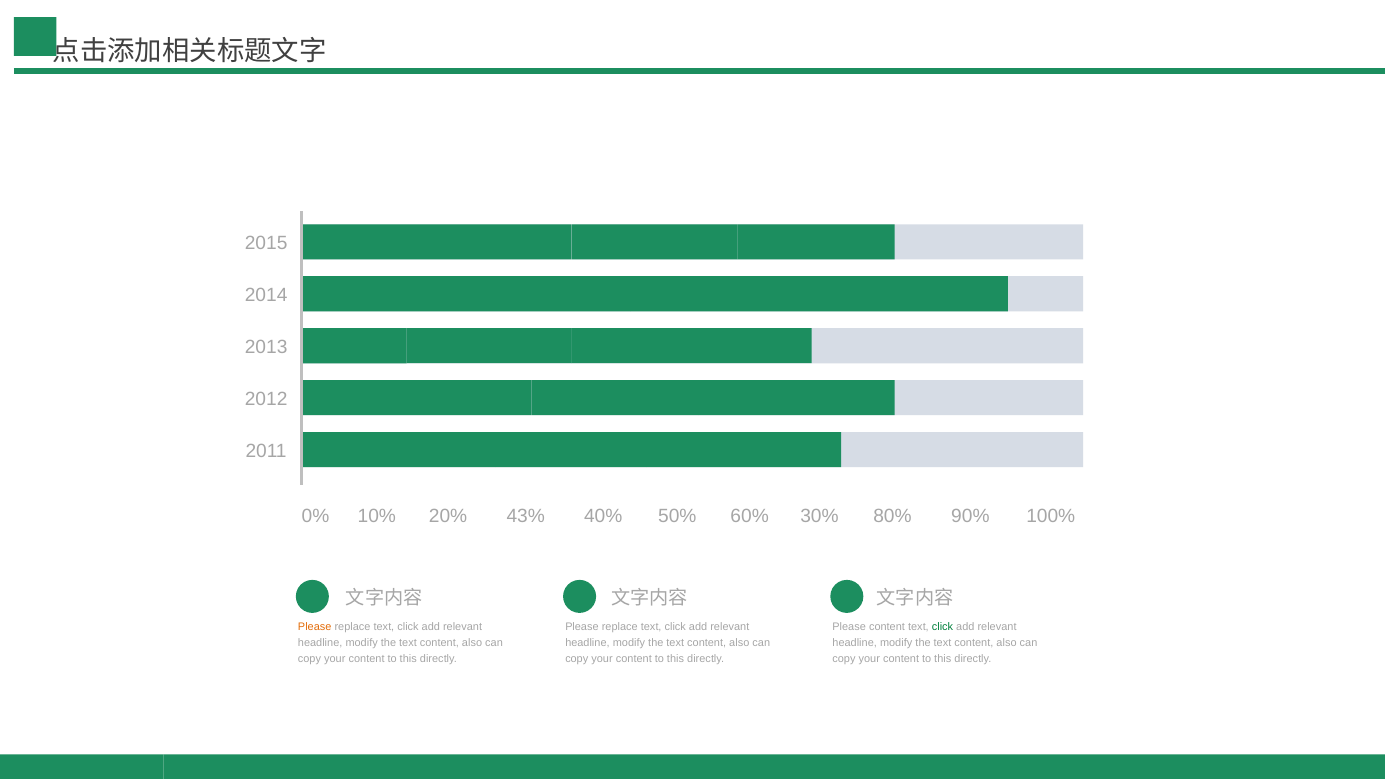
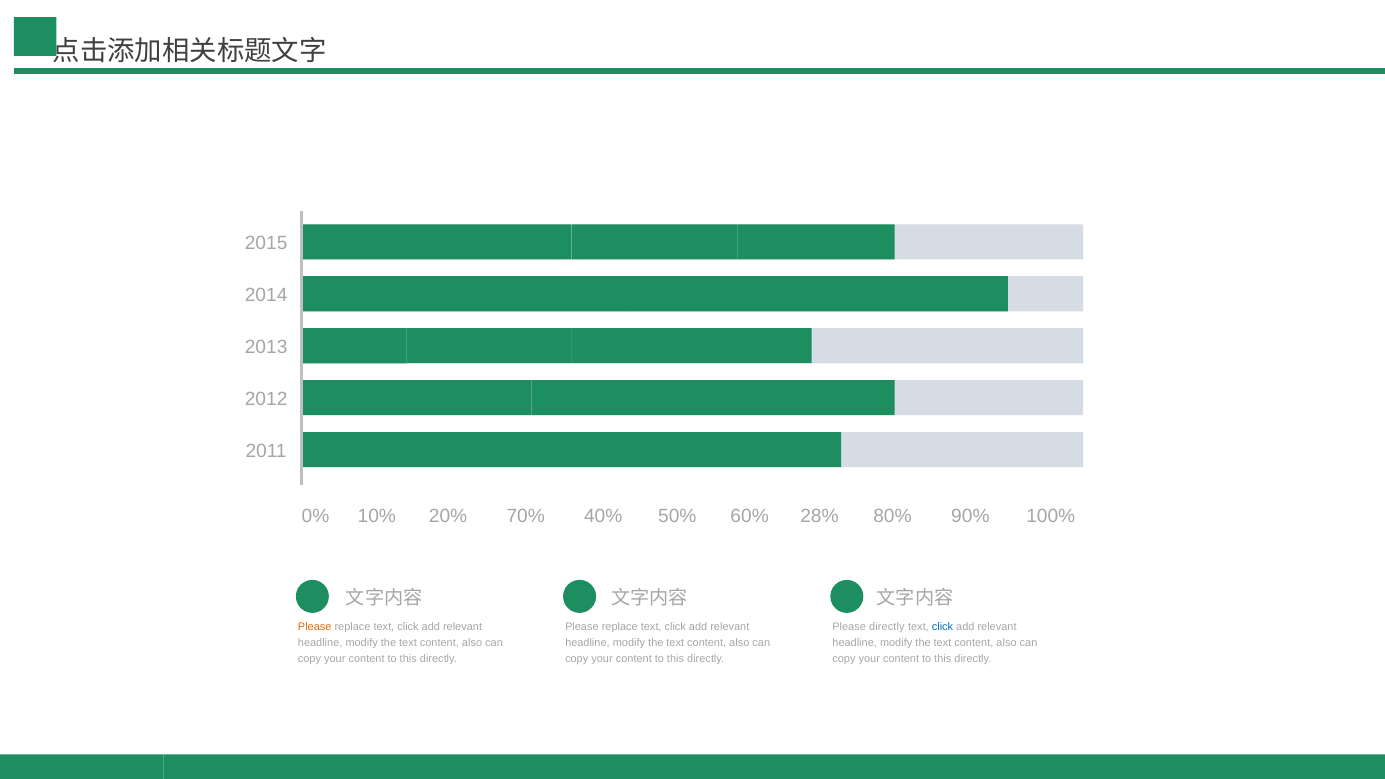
43%: 43% -> 70% (526, 516)
30%: 30% -> 28% (819, 516)
Please content: content -> directly (887, 627)
click colour: green -> blue (943, 627)
